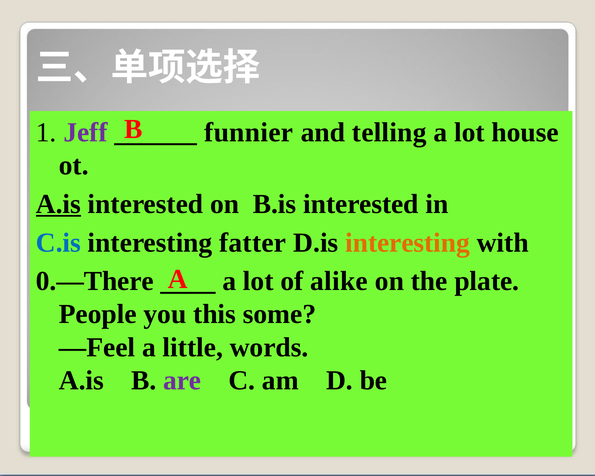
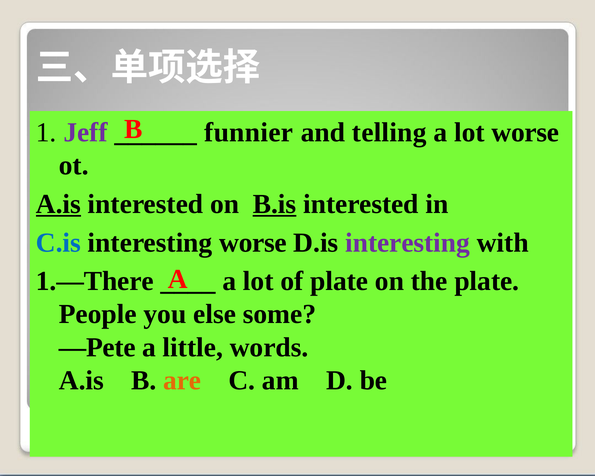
lot house: house -> worse (525, 132)
B.is underline: none -> present (275, 204)
interesting fatter: fatter -> worse (253, 243)
interesting colour: orange -> purple (408, 243)
0.—There: 0.—There -> 1.—There (95, 281)
of alike: alike -> plate (339, 281)
this: this -> else (215, 314)
—Feel: —Feel -> —Pete (97, 347)
are colour: purple -> orange (182, 380)
